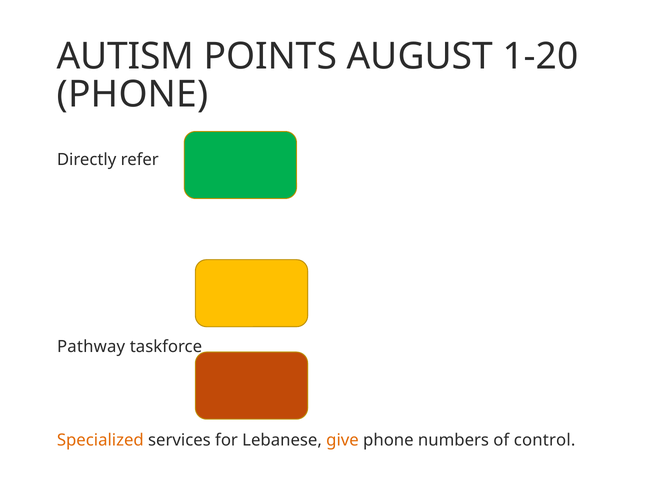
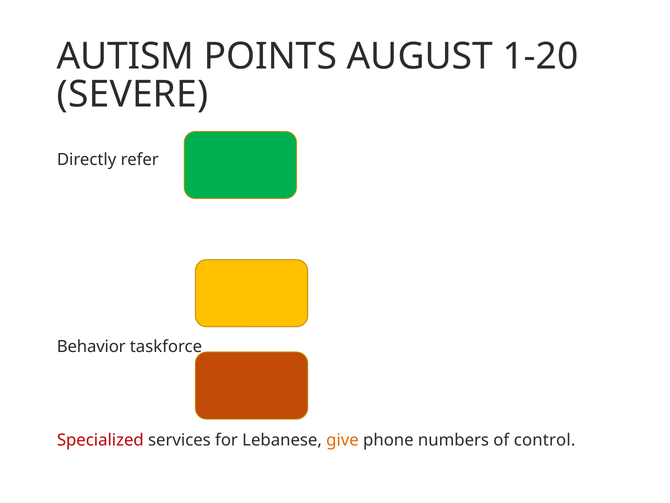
PHONE: PHONE -> SEVERE (133, 94)
Pathway: Pathway -> Behavior (91, 346)
Specialized colour: orange -> red (100, 440)
